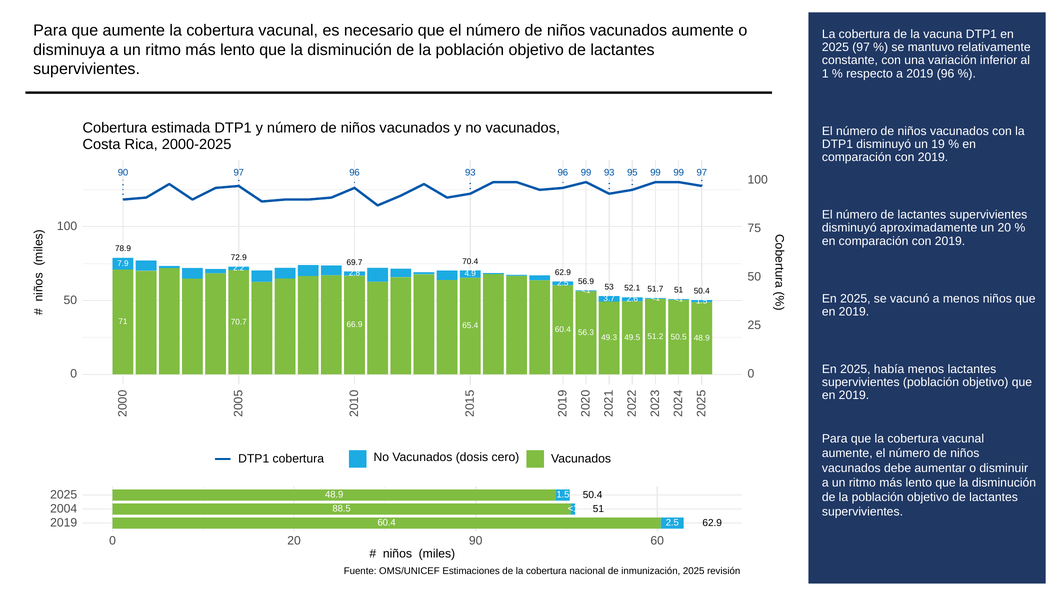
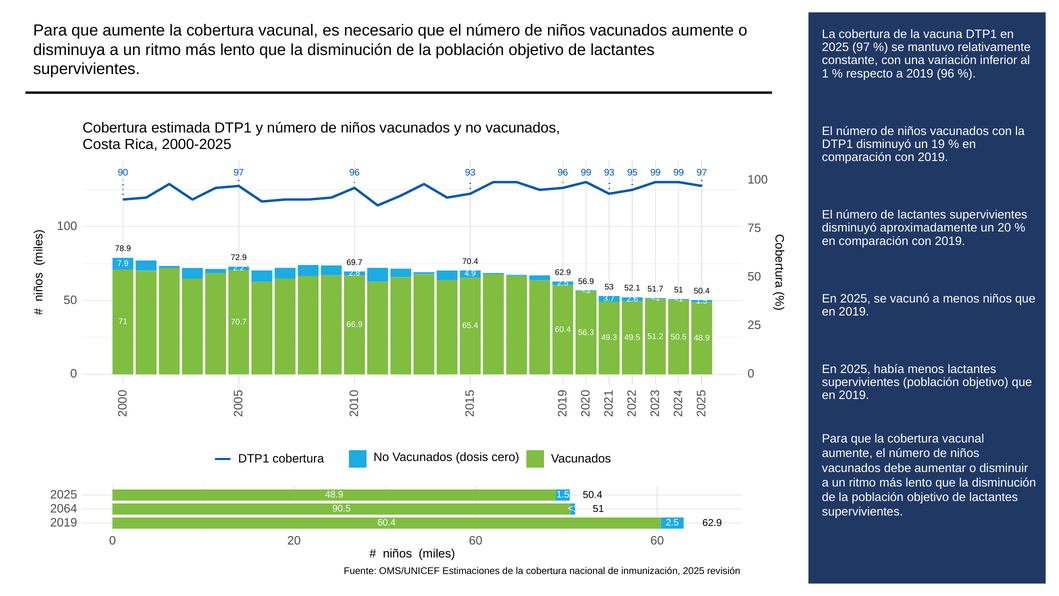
2004: 2004 -> 2064 (64, 508)
88.5: 88.5 -> 90.5 (342, 508)
20 90: 90 -> 60 (476, 541)
